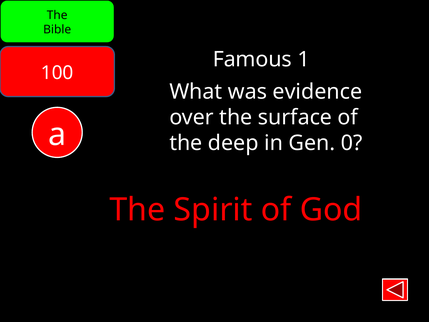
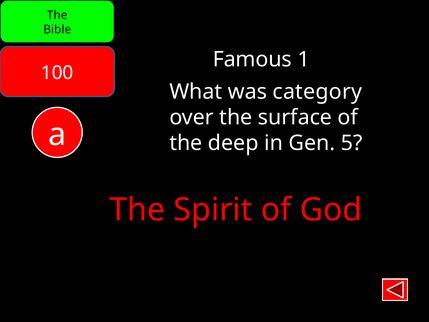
evidence: evidence -> category (317, 92)
0: 0 -> 5 (352, 143)
